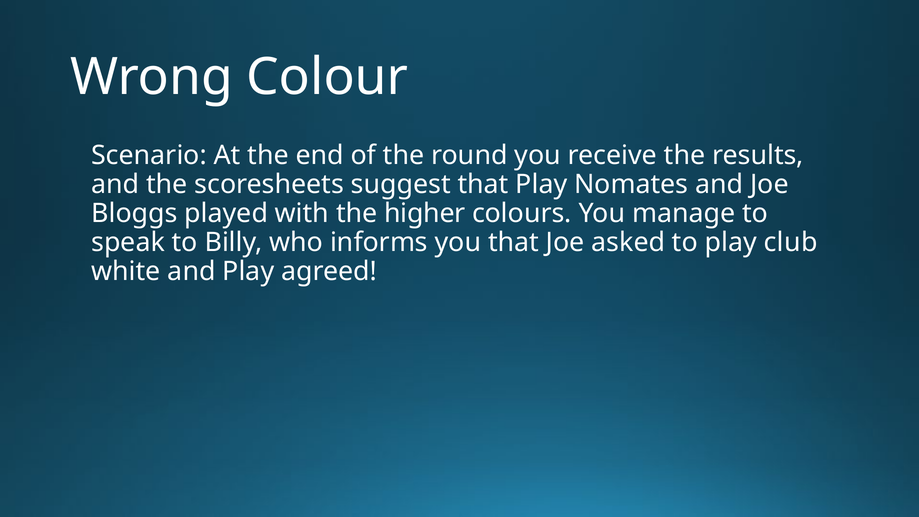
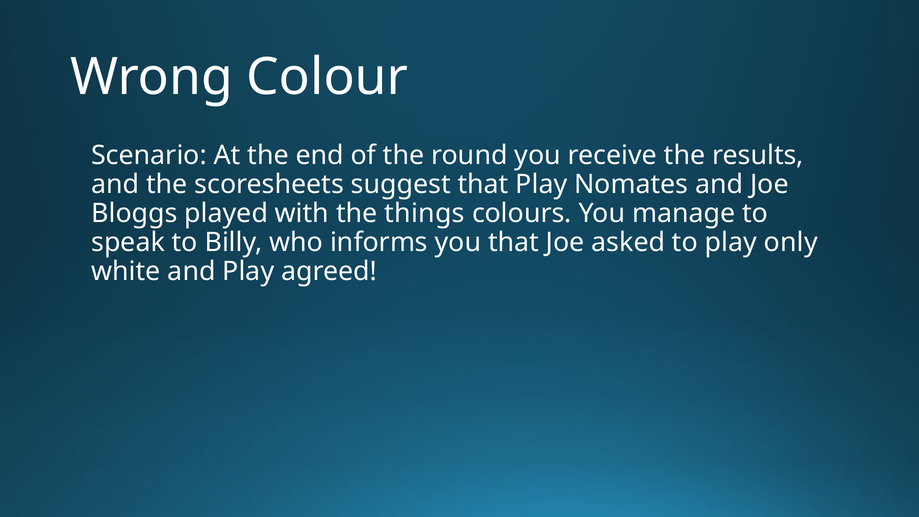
higher: higher -> things (425, 213)
club: club -> only (791, 242)
